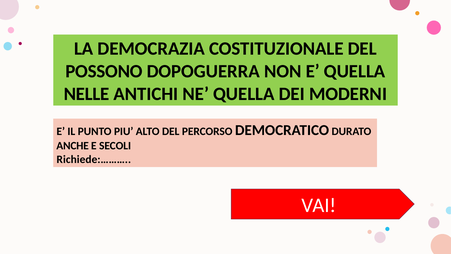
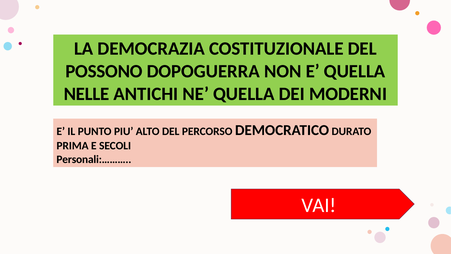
ANCHE: ANCHE -> PRIMA (73, 146)
Richiede:………: Richiede:……… -> Personali:……… (94, 159)
